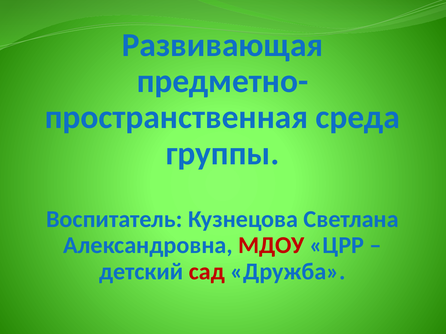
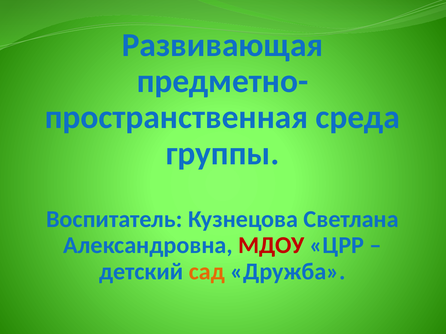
сад colour: red -> orange (207, 272)
